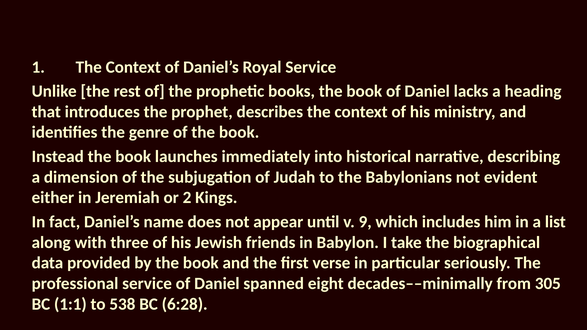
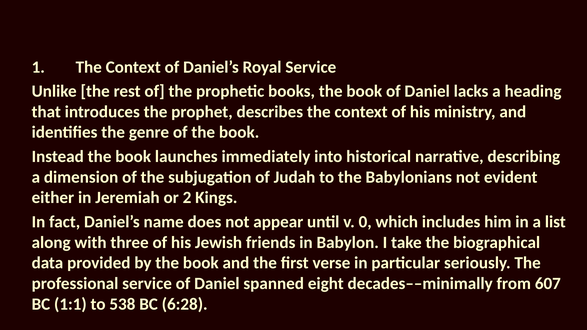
9: 9 -> 0 (365, 222)
305: 305 -> 607 (548, 284)
